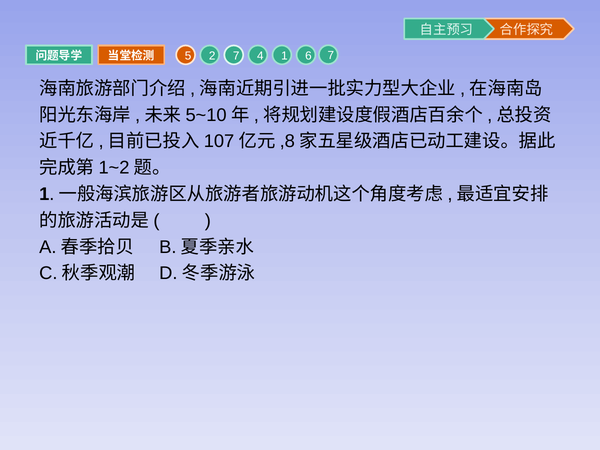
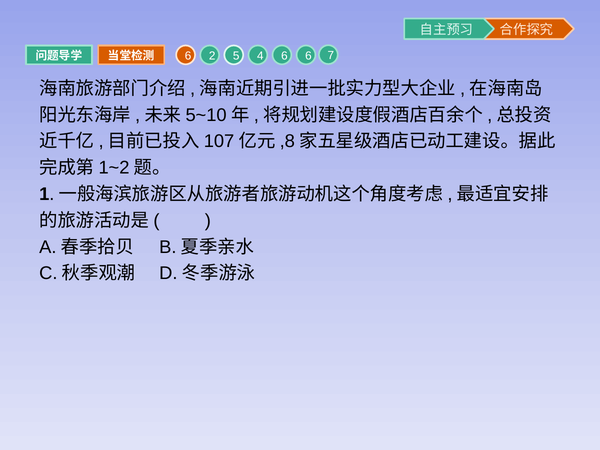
5: 5 -> 6 (188, 56)
2 7: 7 -> 5 (236, 56)
4 1: 1 -> 6 (284, 56)
